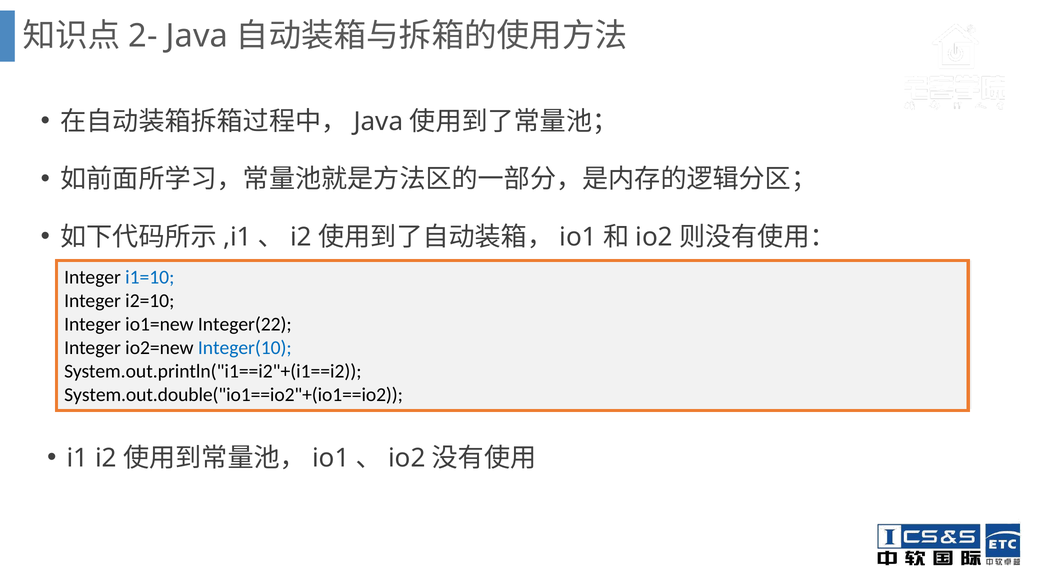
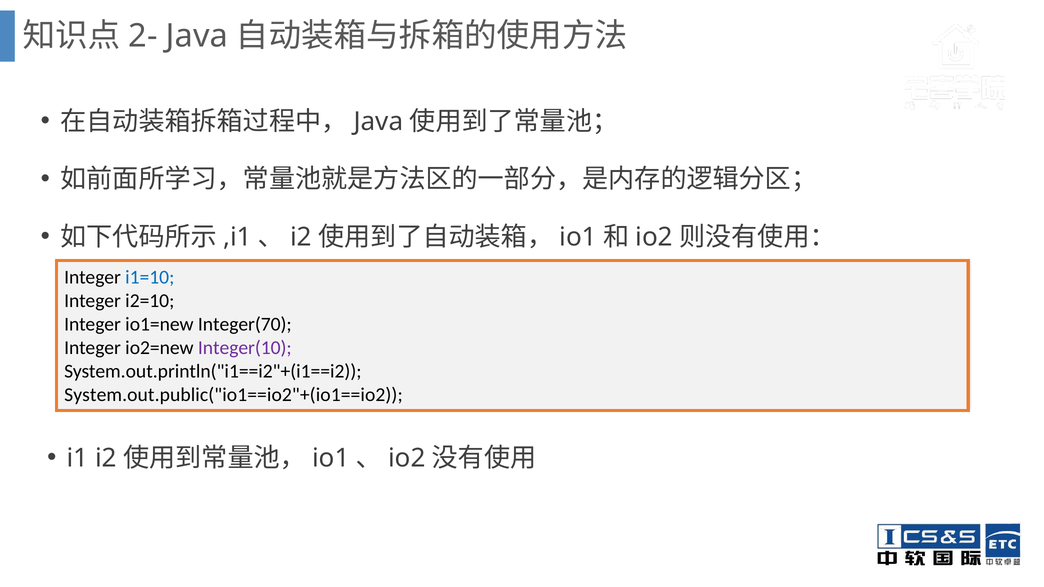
Integer(22: Integer(22 -> Integer(70 (245, 324)
Integer(10 colour: blue -> purple (245, 348)
System.out.double("io1==io2"+(io1==io2: System.out.double("io1==io2"+(io1==io2 -> System.out.public("io1==io2"+(io1==io2 (233, 395)
